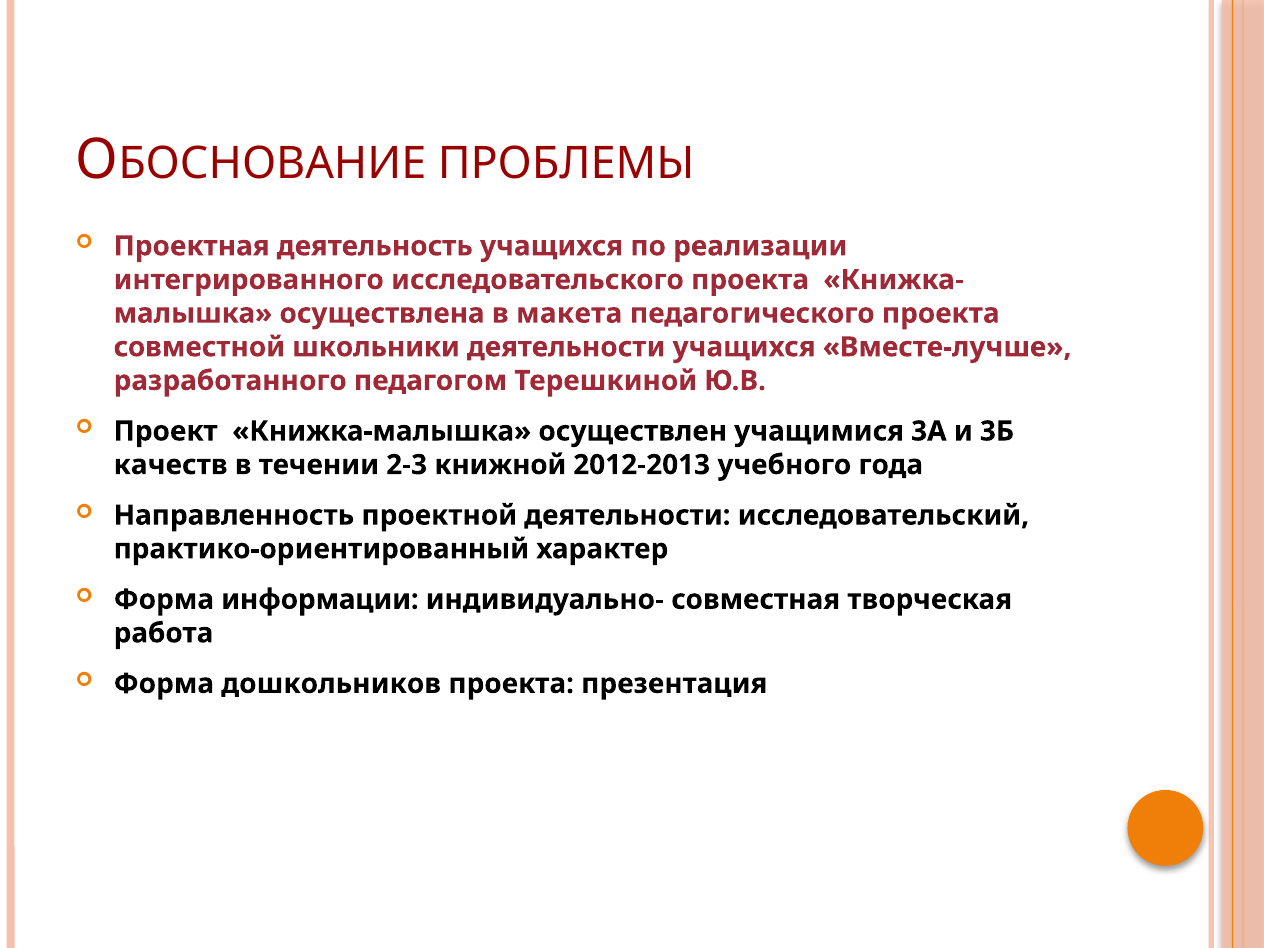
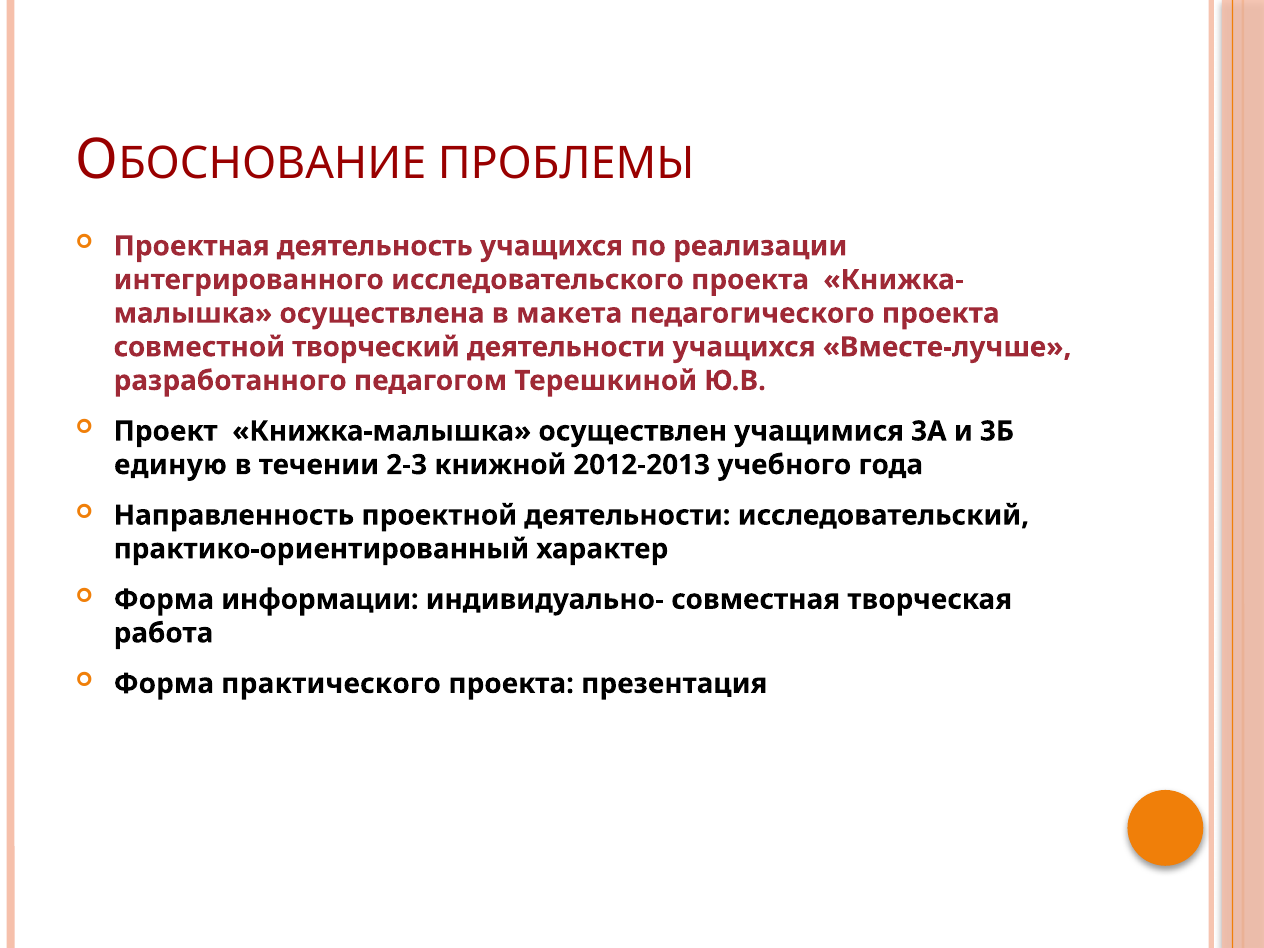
школьники: школьники -> творческий (376, 347)
качеств: качеств -> единую (170, 465)
дошкольников: дошкольников -> практического (331, 684)
